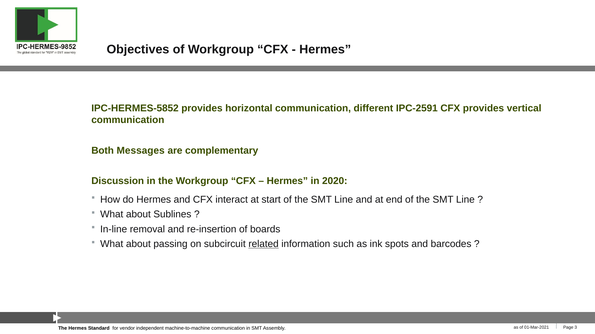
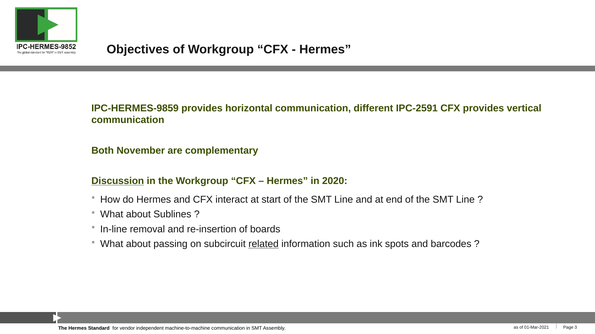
IPC-HERMES-5852: IPC-HERMES-5852 -> IPC-HERMES-9859 (135, 108)
Messages: Messages -> November (141, 151)
Discussion underline: none -> present (118, 181)
